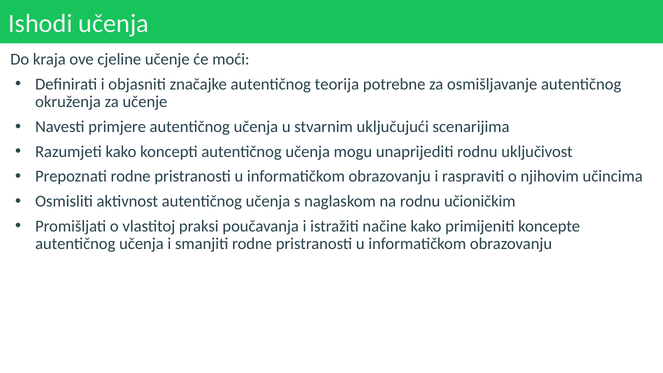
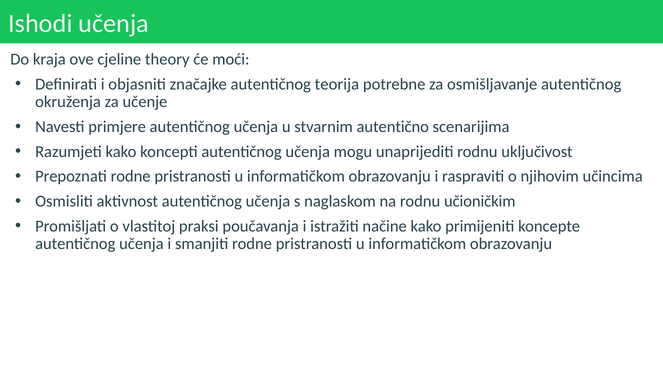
cjeline učenje: učenje -> theory (167, 59)
uključujući: uključujući -> autentično (393, 127)
